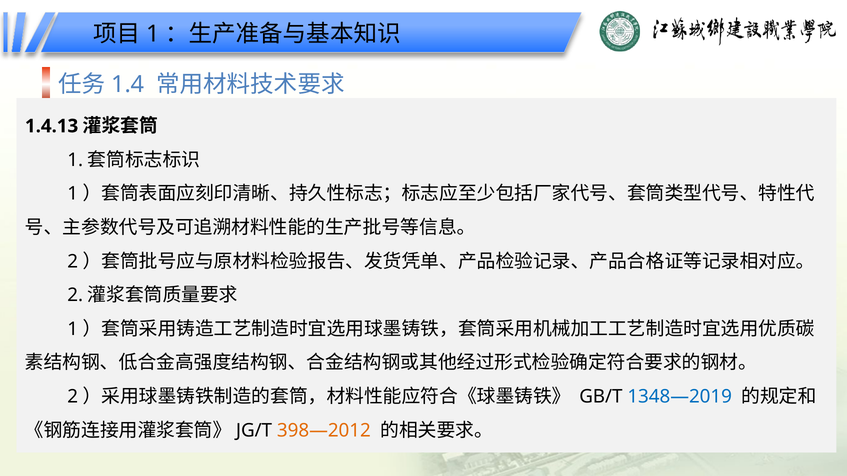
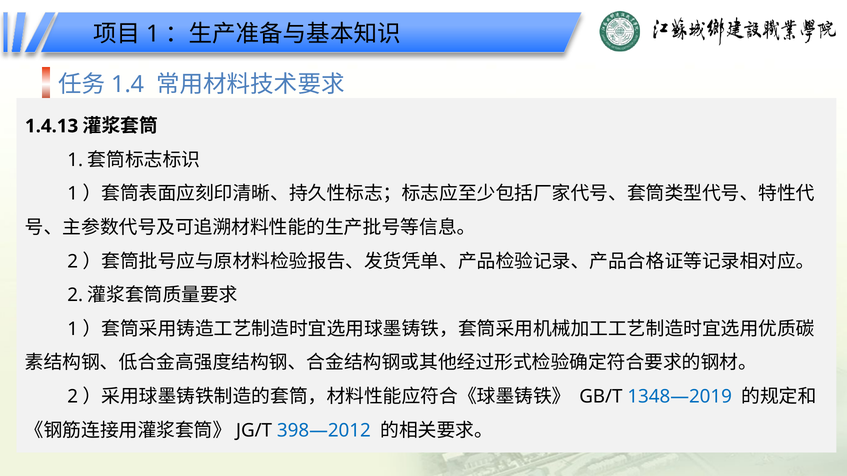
398—2012 colour: orange -> blue (324, 431)
